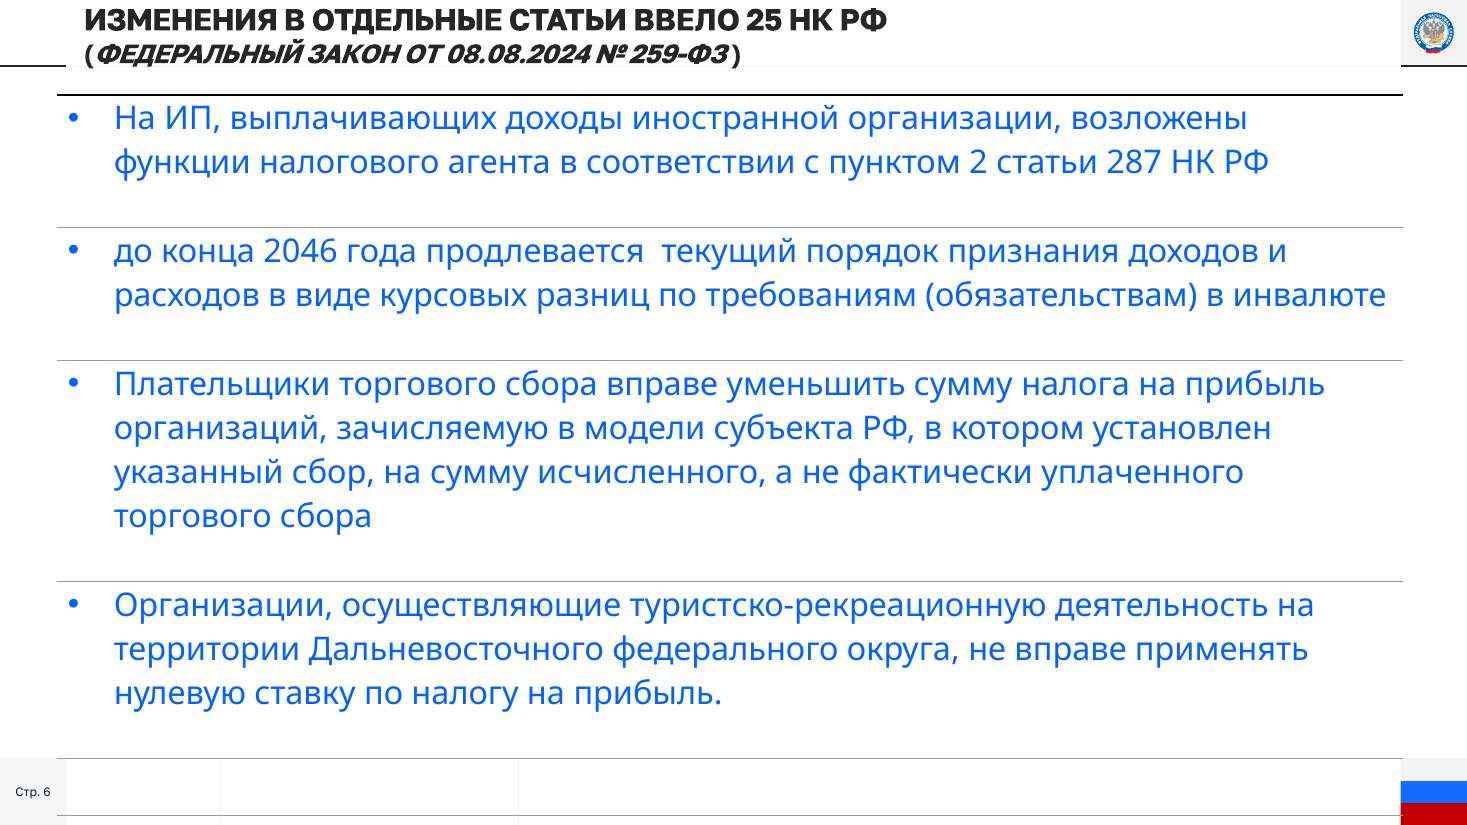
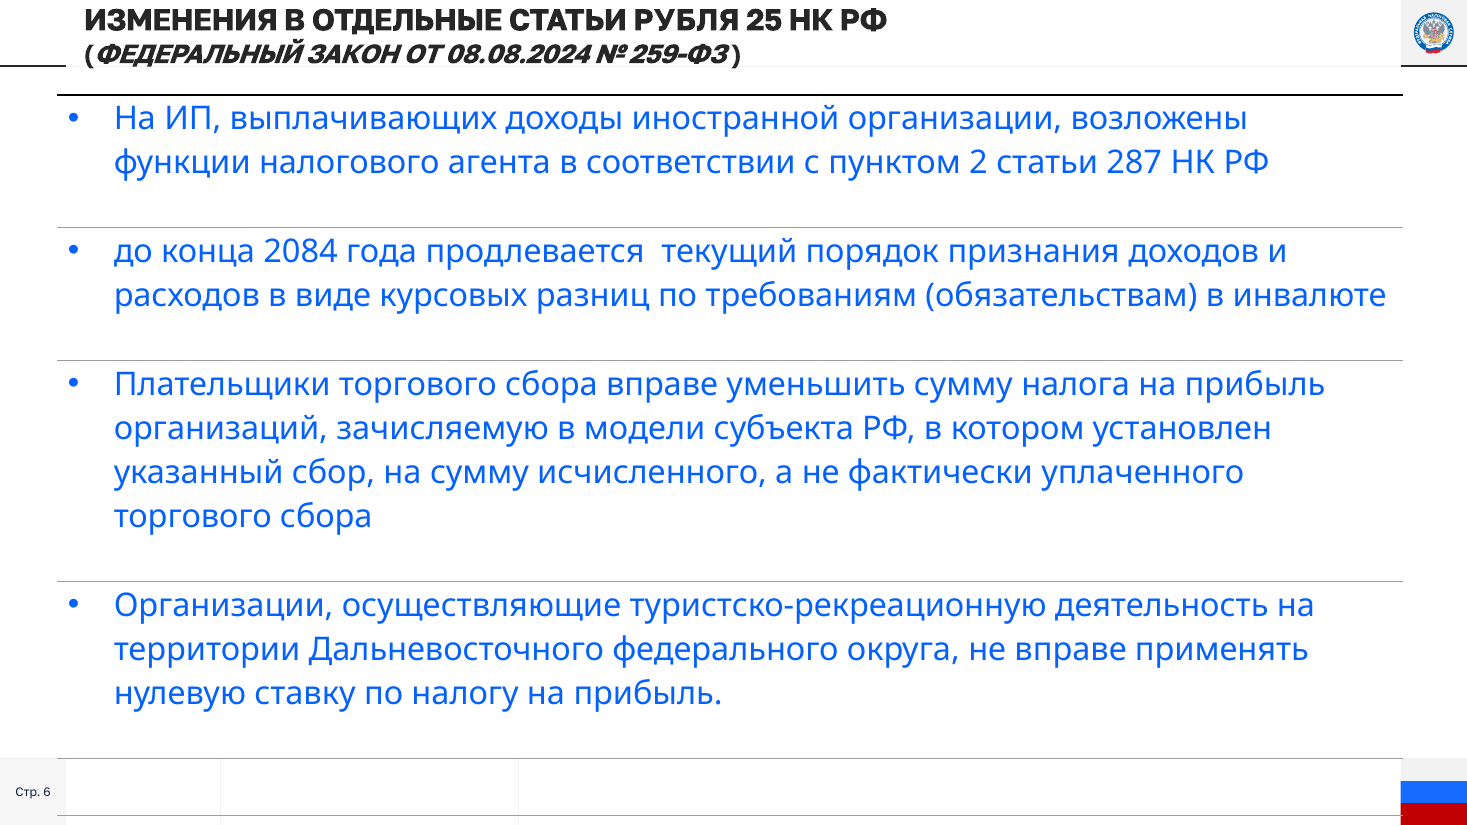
ВВЕЛО: ВВЕЛО -> РУБЛЯ (687, 20)
2046: 2046 -> 2084 (301, 252)
